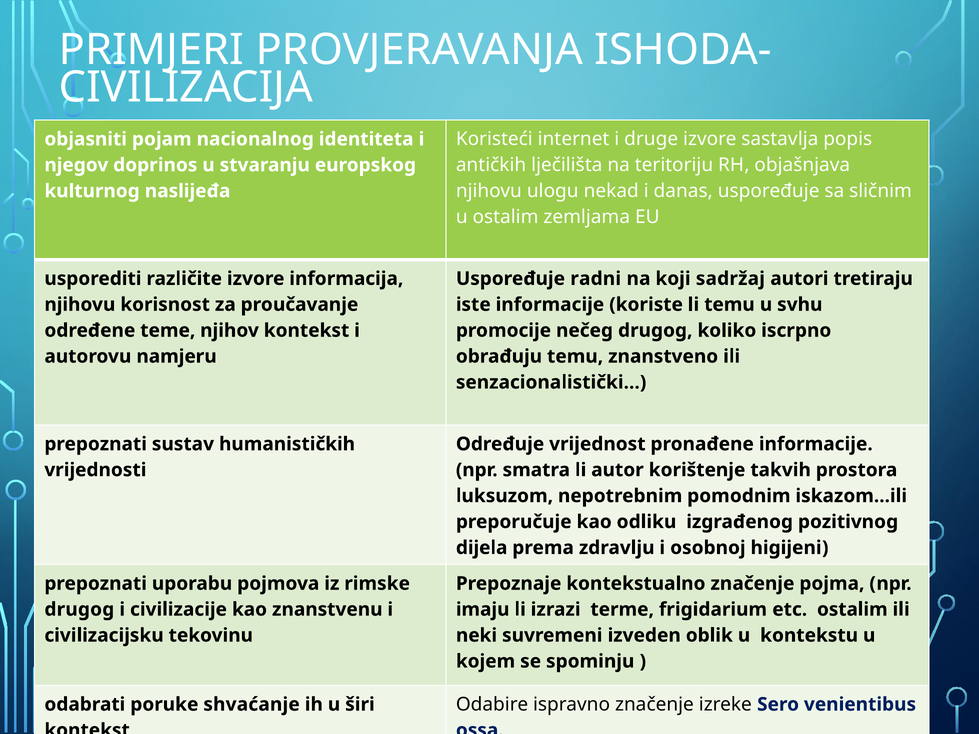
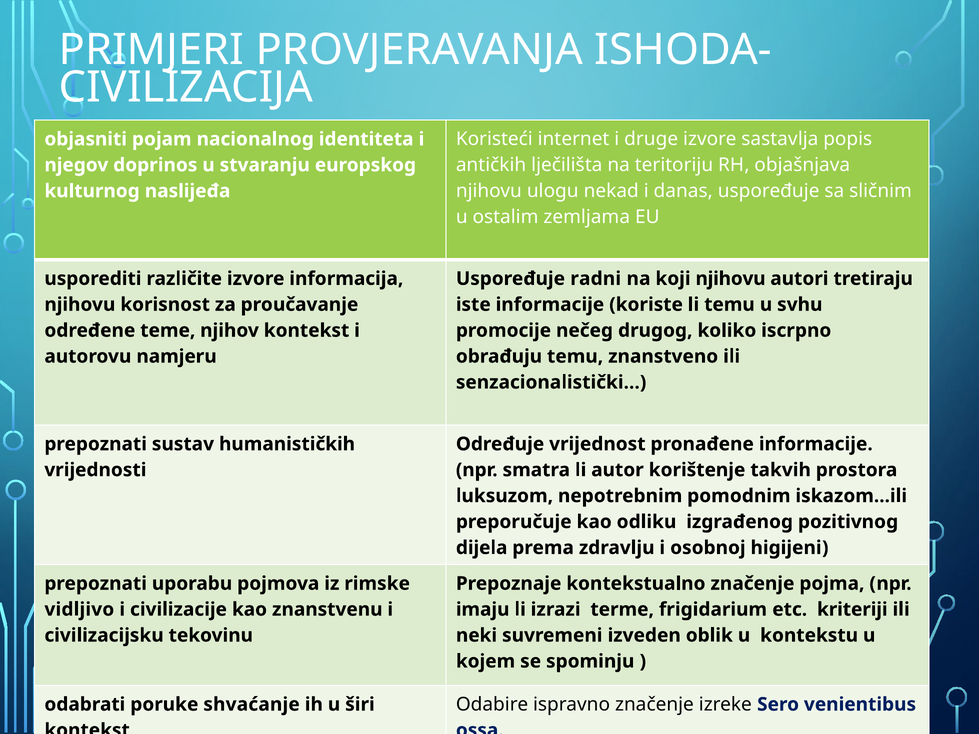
koji sadržaj: sadržaj -> njihovu (731, 279)
drugog: drugog -> vidljivo (79, 610)
etc ostalim: ostalim -> kriteriji (852, 610)
